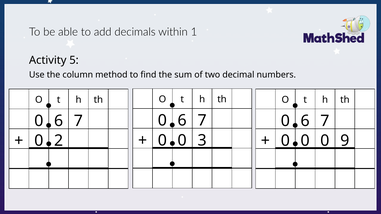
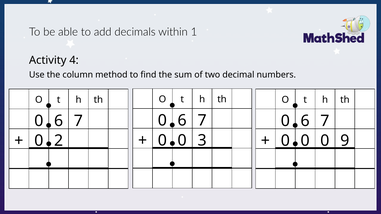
5: 5 -> 4 (74, 60)
